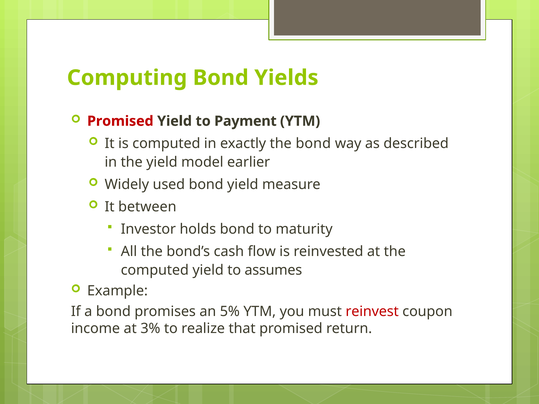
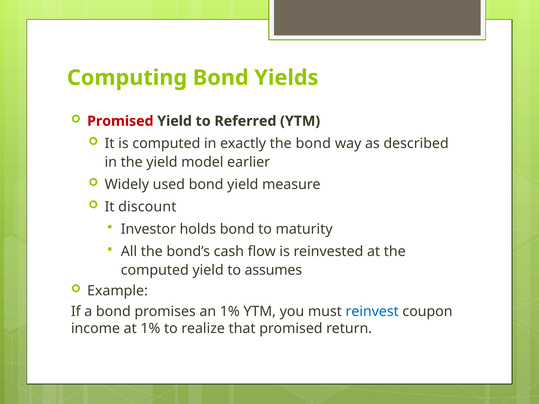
Payment: Payment -> Referred (245, 121)
between: between -> discount (147, 207)
an 5%: 5% -> 1% (230, 312)
reinvest colour: red -> blue (372, 312)
at 3%: 3% -> 1% (150, 329)
